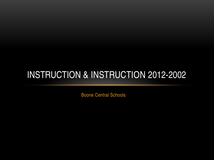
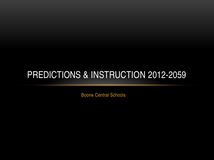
INSTRUCTION: INSTRUCTION -> PREDICTIONS (54, 75)
2012-2002: 2012-2002 -> 2012-2059 (167, 75)
